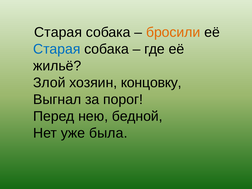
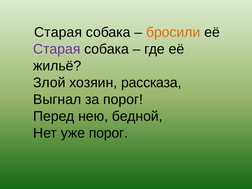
Старая colour: blue -> purple (57, 49)
концовку: концовку -> рассказа (151, 83)
уже была: была -> порог (108, 133)
